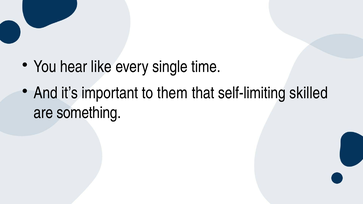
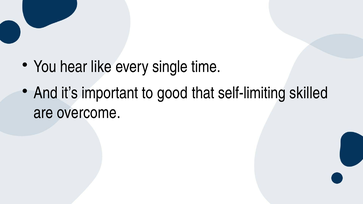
them: them -> good (172, 93)
something: something -> overcome (89, 113)
